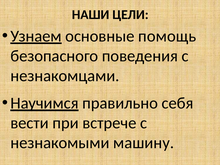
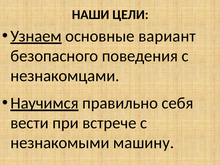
помощь: помощь -> вариант (167, 36)
